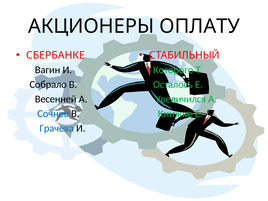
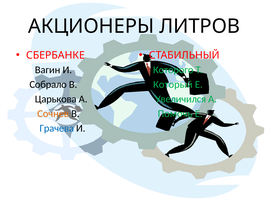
ОПЛАТУ: ОПЛАТУ -> ЛИТРОВ (200, 26)
Осталось: Осталось -> Который (173, 84)
Весенней: Весенней -> Царькова (56, 99)
Сочнев colour: blue -> orange (53, 114)
Книжке: Книжке -> Помочь (175, 114)
